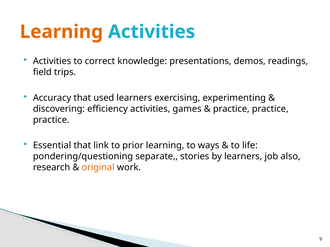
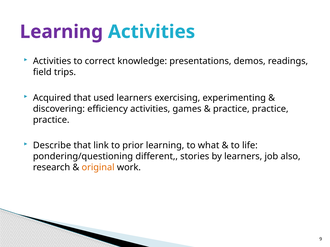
Learning colour: orange -> purple (61, 32)
Accuracy: Accuracy -> Acquired (52, 98)
Essential: Essential -> Describe (52, 146)
ways: ways -> what (209, 146)
separate: separate -> different (157, 157)
